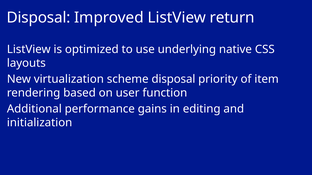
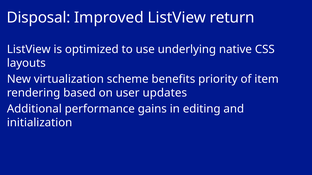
scheme disposal: disposal -> benefits (173, 79)
function: function -> updates (165, 93)
